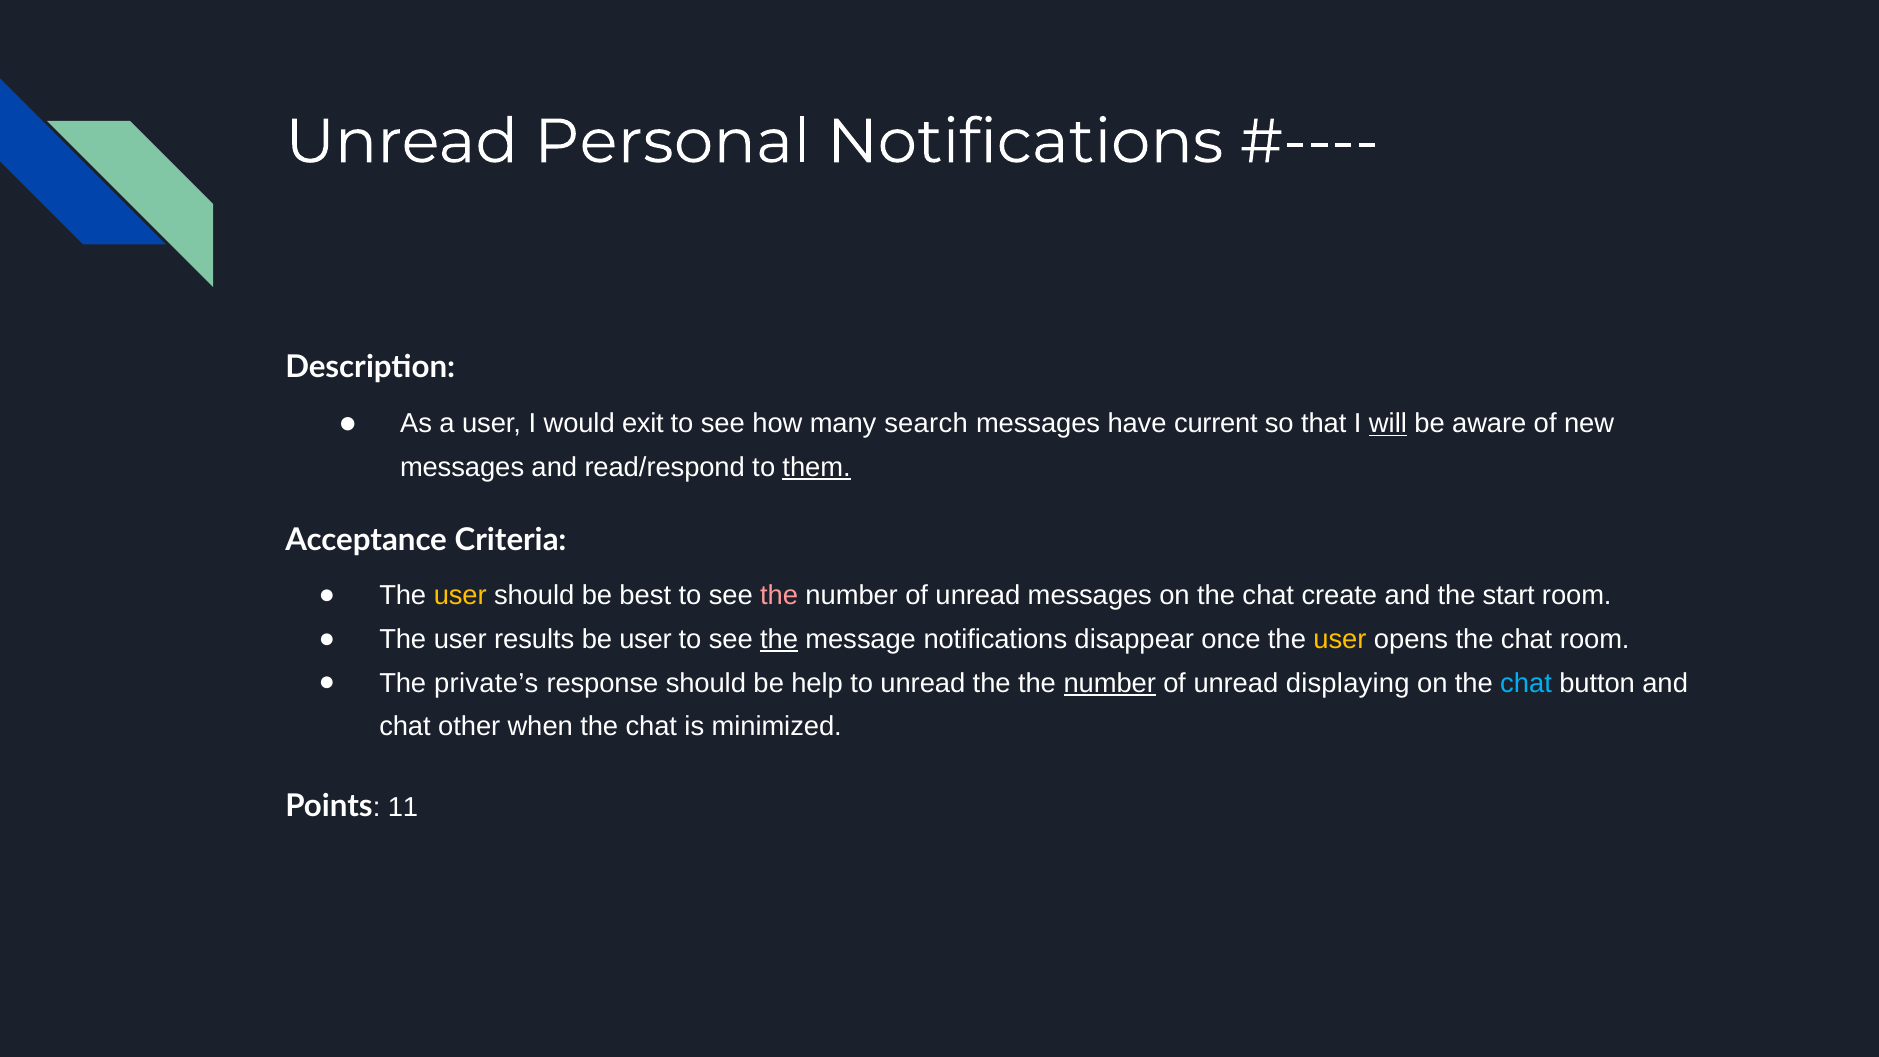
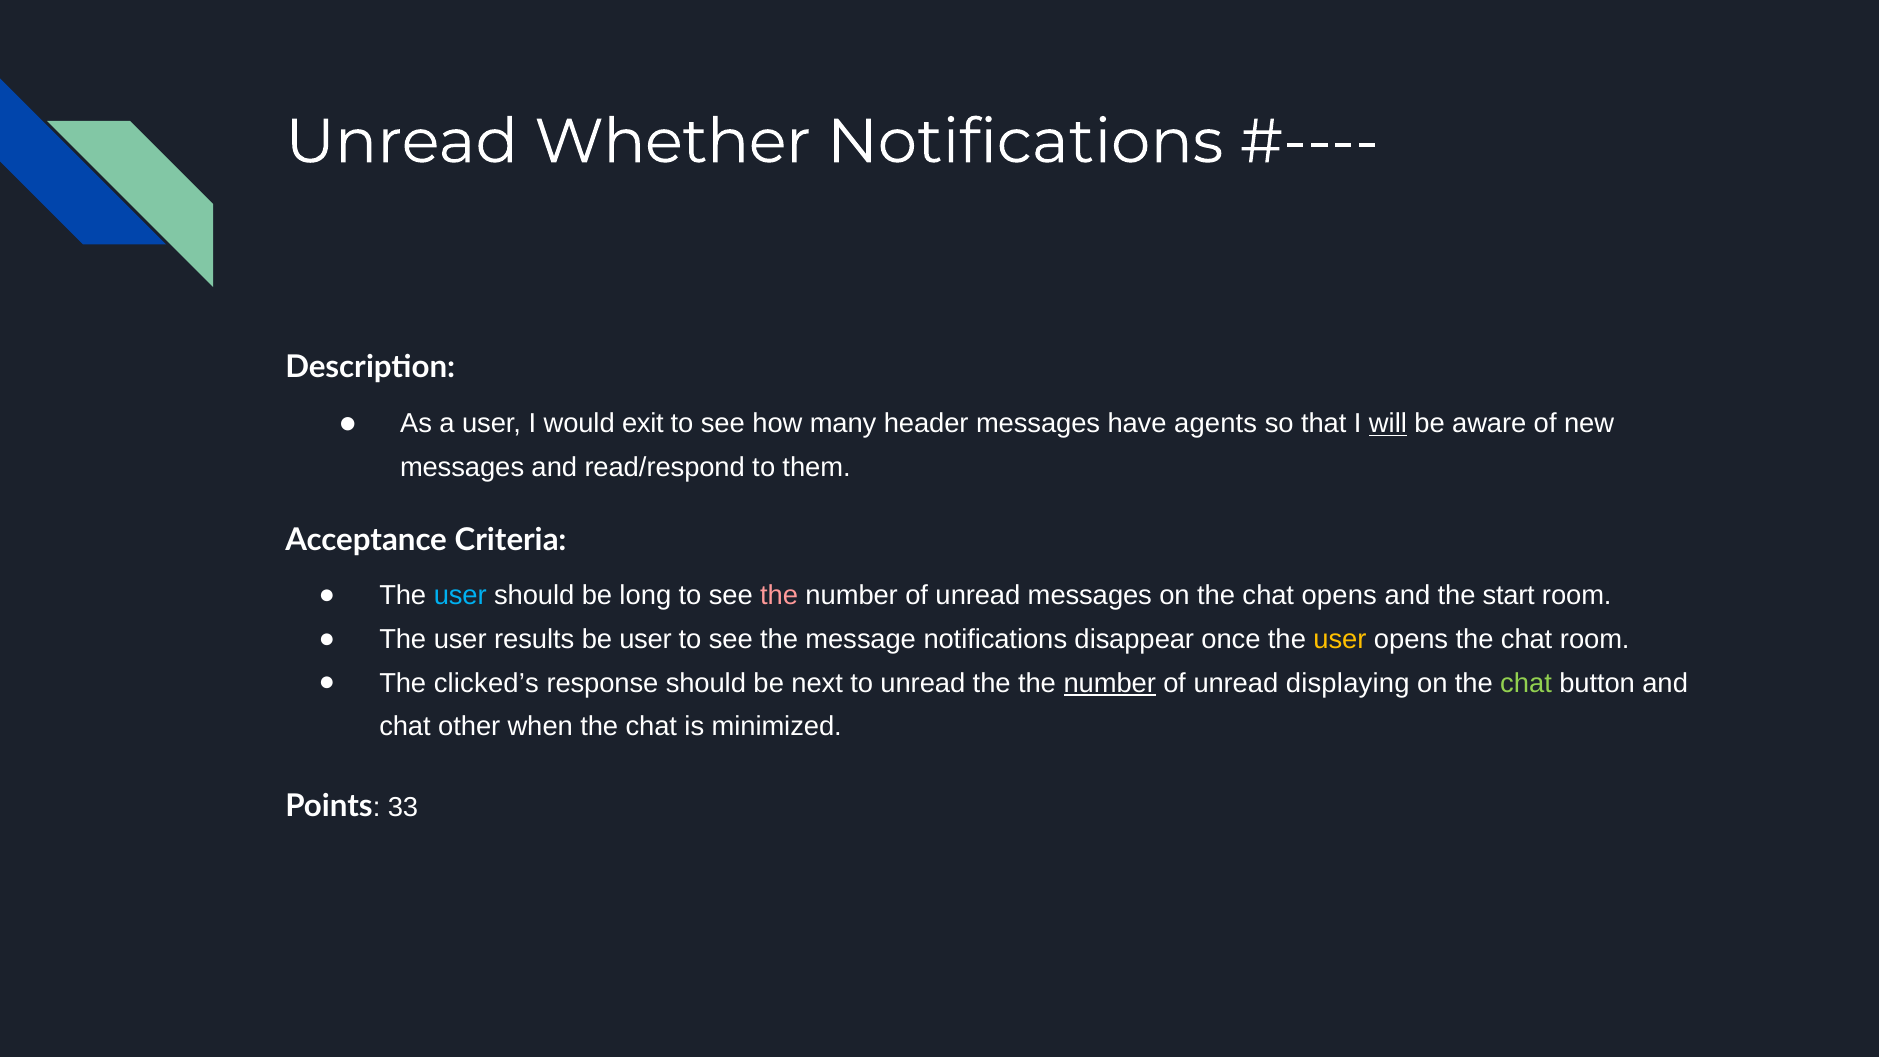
Personal: Personal -> Whether (673, 142)
search: search -> header (926, 424)
current: current -> agents (1216, 424)
them underline: present -> none (817, 467)
user colour: yellow -> light blue (460, 596)
best: best -> long (645, 596)
chat create: create -> opens (1339, 596)
the underline: present -> none (779, 640)
private’s: private’s -> clicked’s (486, 683)
help: help -> next (817, 683)
chat colour: light blue -> light green (1526, 683)
11: 11 -> 33 (403, 807)
